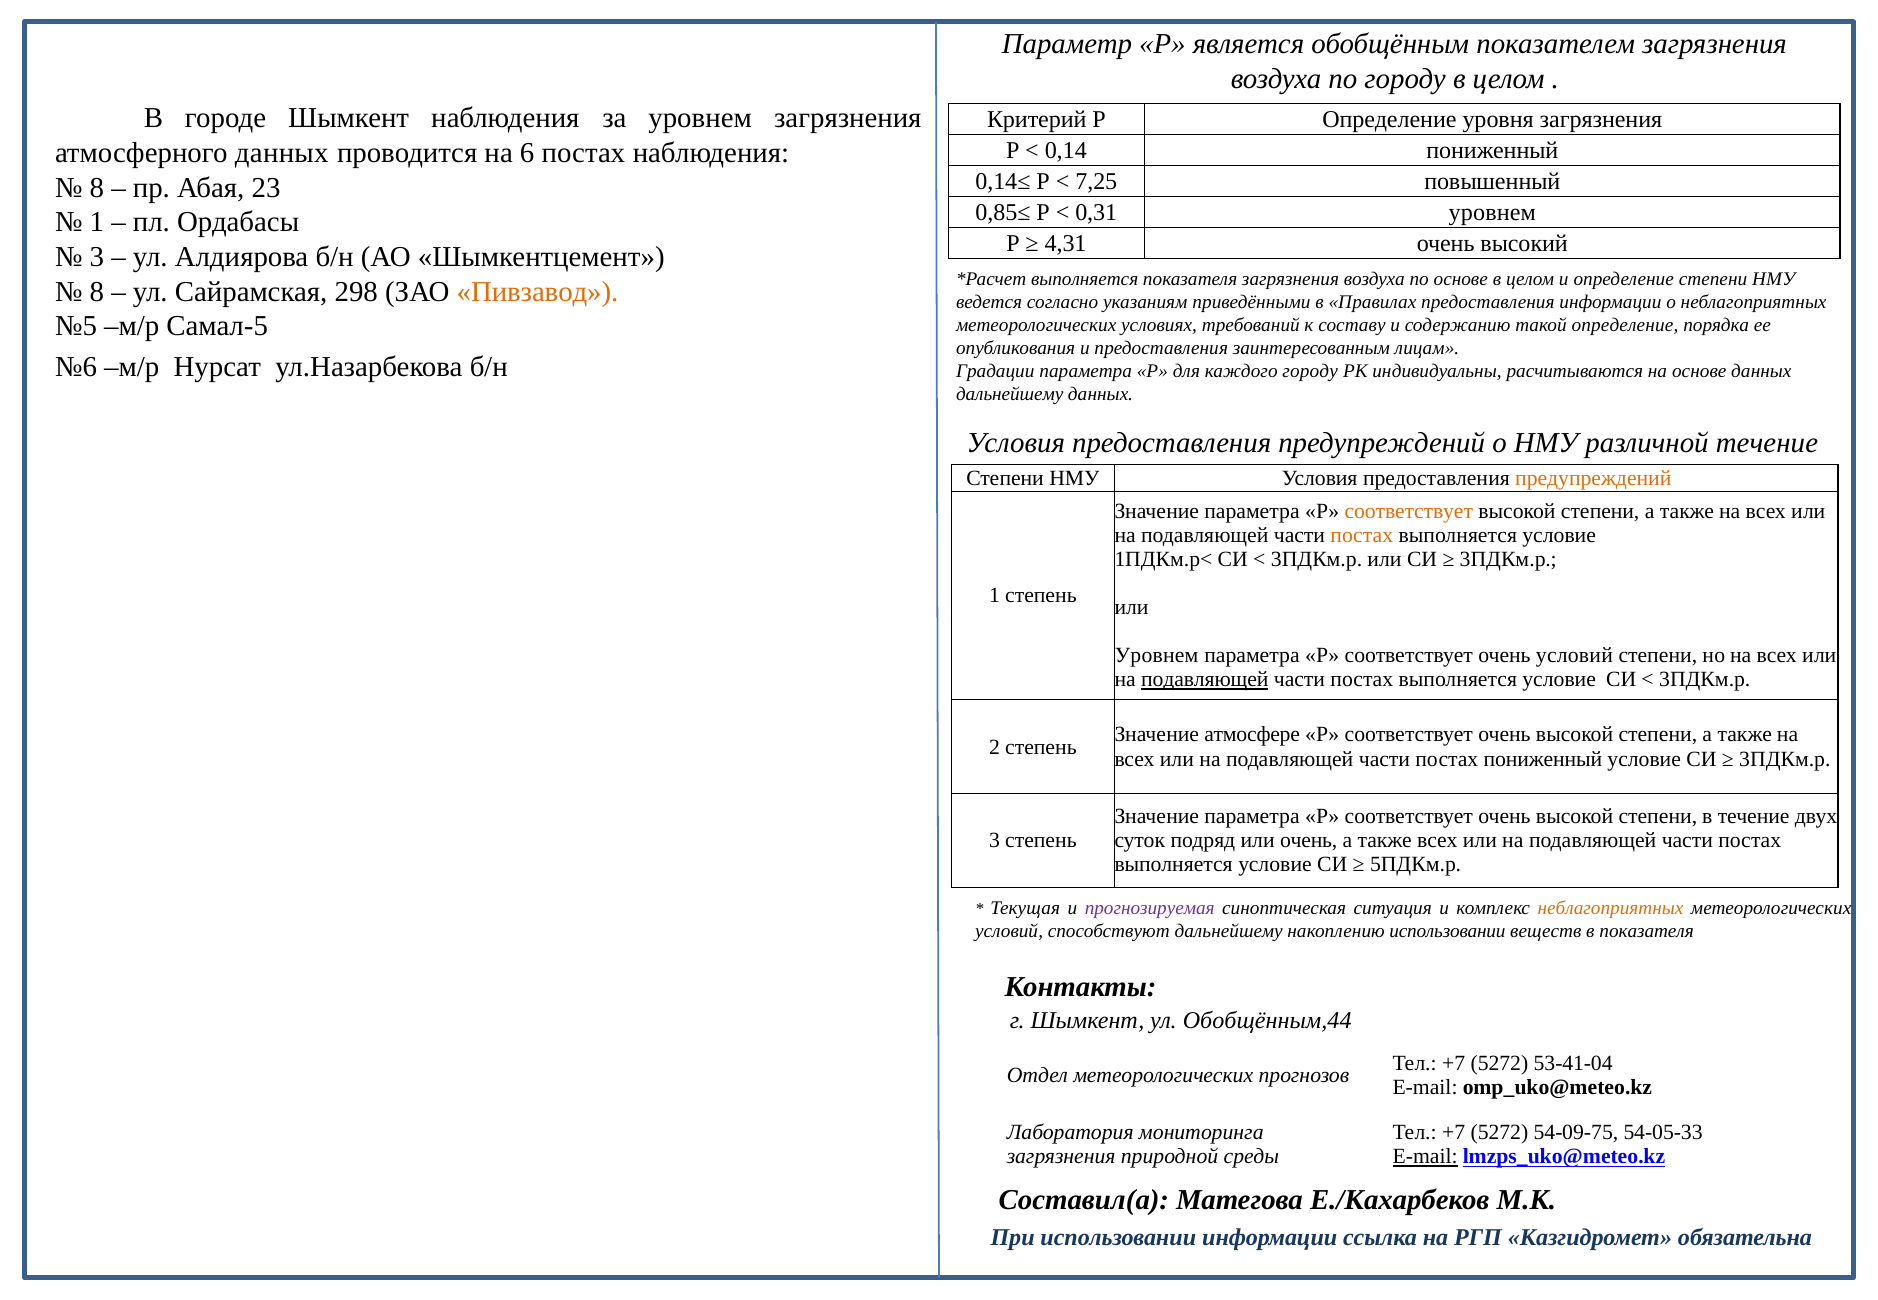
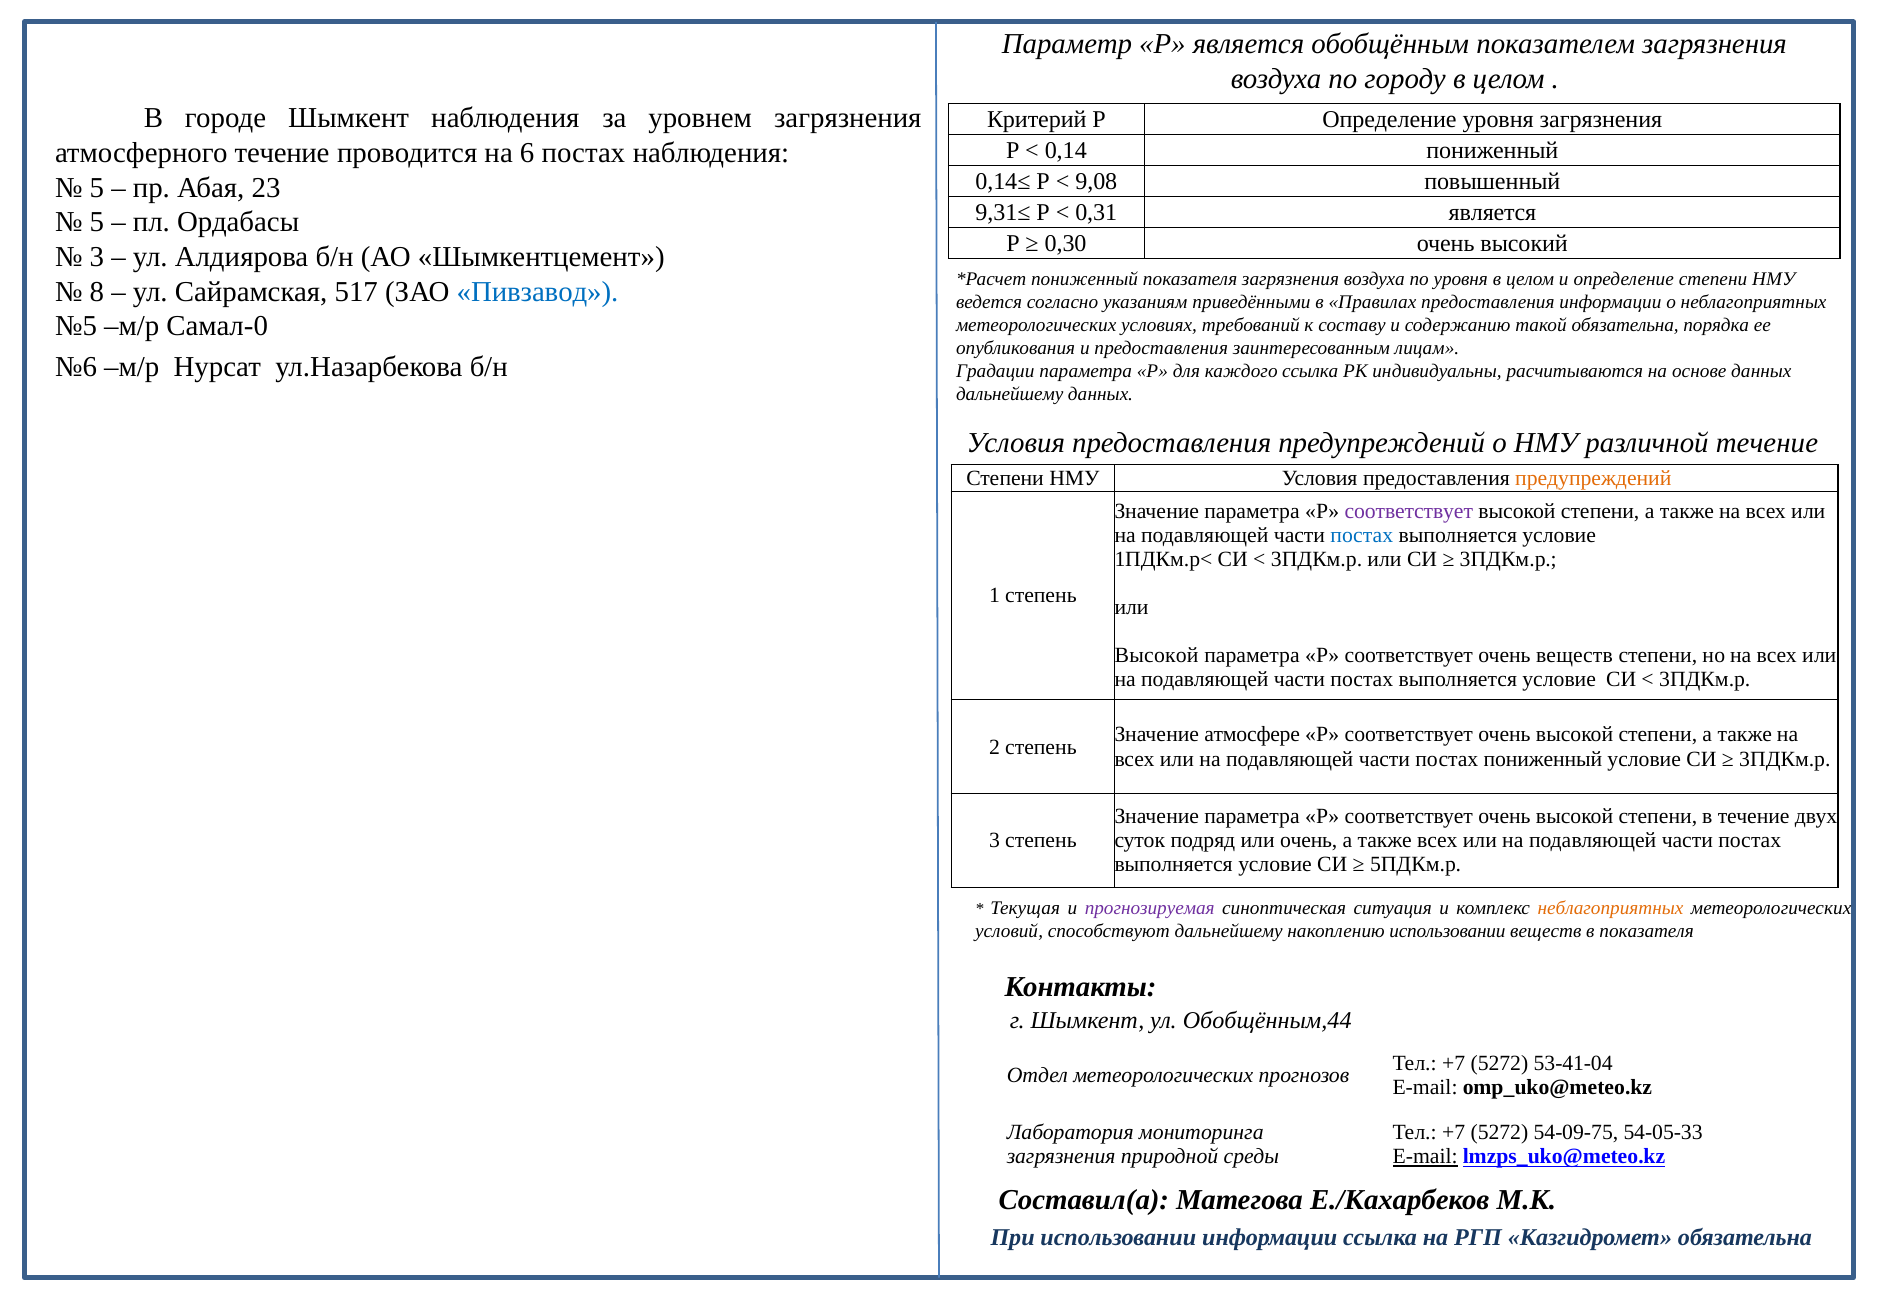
атмосферного данных: данных -> течение (282, 153)
7,25: 7,25 -> 9,08 (1096, 181)
8: 8 -> 5 (97, 188)
0,85≤: 0,85≤ -> 9,31≤ (1003, 212)
0,31 уровнем: уровнем -> является (1492, 212)
1: 1 -> 5 (97, 222)
4,31: 4,31 -> 0,30 (1066, 243)
выполняется: выполняется -> пониженный (1085, 279)
по основе: основе -> уровня (1461, 279)
298: 298 -> 517 (356, 292)
Пивзавод colour: orange -> blue (537, 292)
Самал-5: Самал-5 -> Самал-0 (217, 326)
такой определение: определение -> обязательна (1625, 325)
каждого городу: городу -> ссылка (1310, 371)
соответствует colour: orange -> purple (1409, 512)
постах colour: orange -> blue (1362, 536)
Уровнем: Уровнем -> Высокой (1157, 656)
очень условий: условий -> веществ (1574, 656)
подавляющей underline: present -> none (1205, 680)
